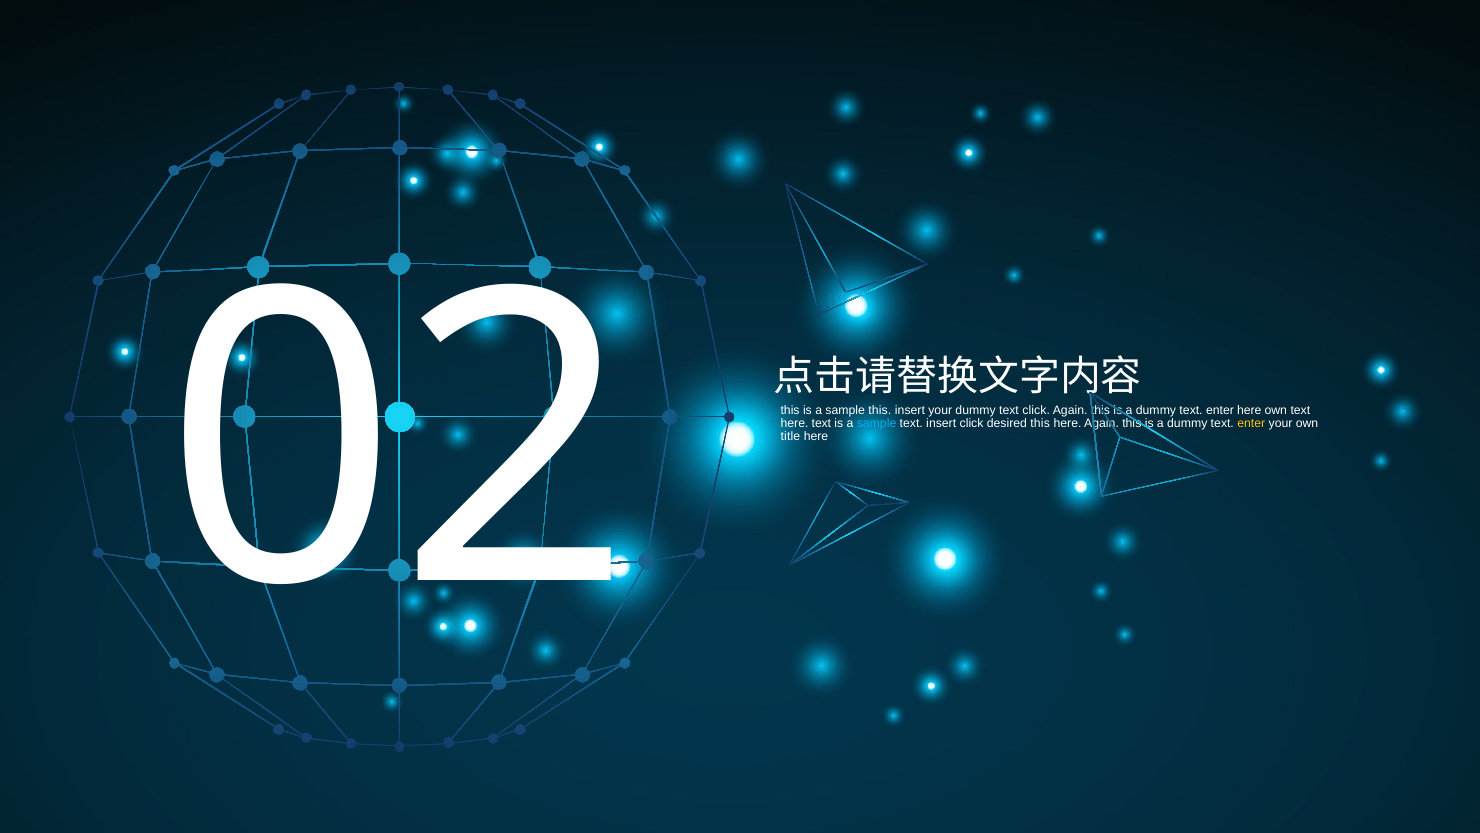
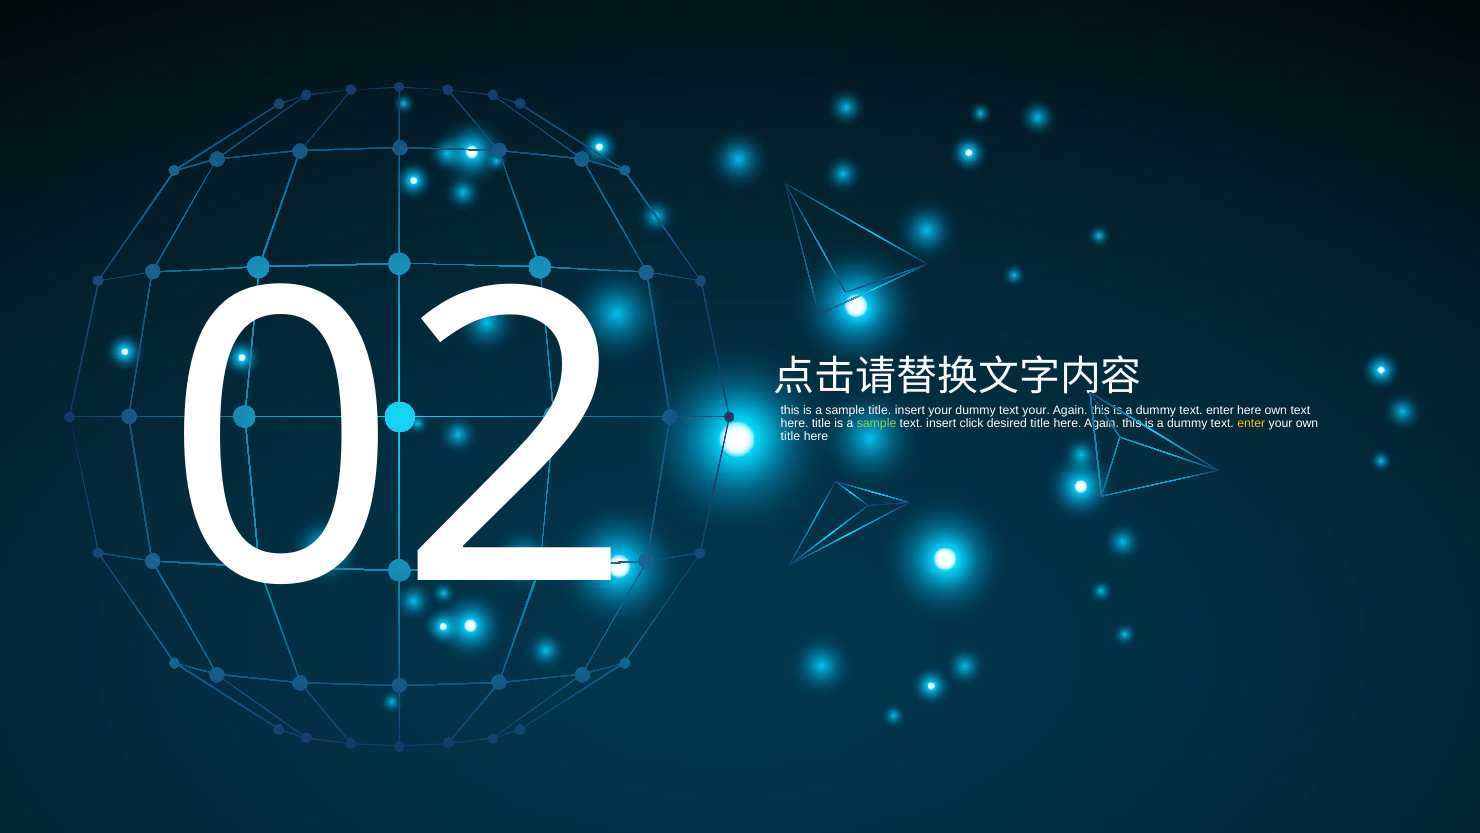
sample this: this -> title (880, 410)
text click: click -> your (1036, 410)
here text: text -> title (821, 423)
sample colour: light blue -> light green (877, 423)
desired this: this -> title (1040, 423)
